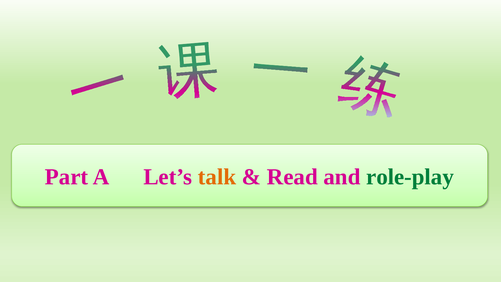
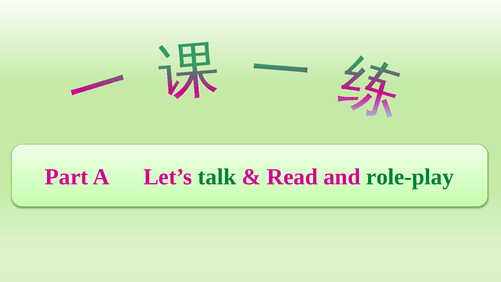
talk colour: orange -> green (217, 177)
